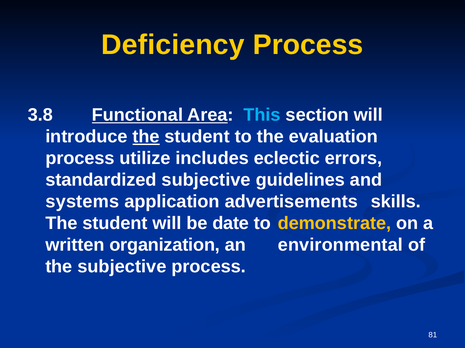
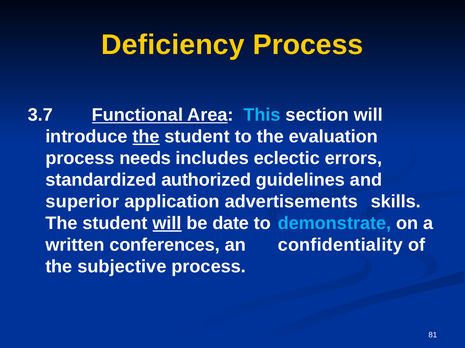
3.8: 3.8 -> 3.7 (40, 115)
utilize: utilize -> needs (145, 159)
standardized subjective: subjective -> authorized (206, 180)
systems: systems -> superior (82, 202)
will underline: none -> present (167, 224)
demonstrate colour: yellow -> light blue (334, 224)
organization: organization -> conferences (165, 245)
environmental: environmental -> confidentiality (340, 245)
